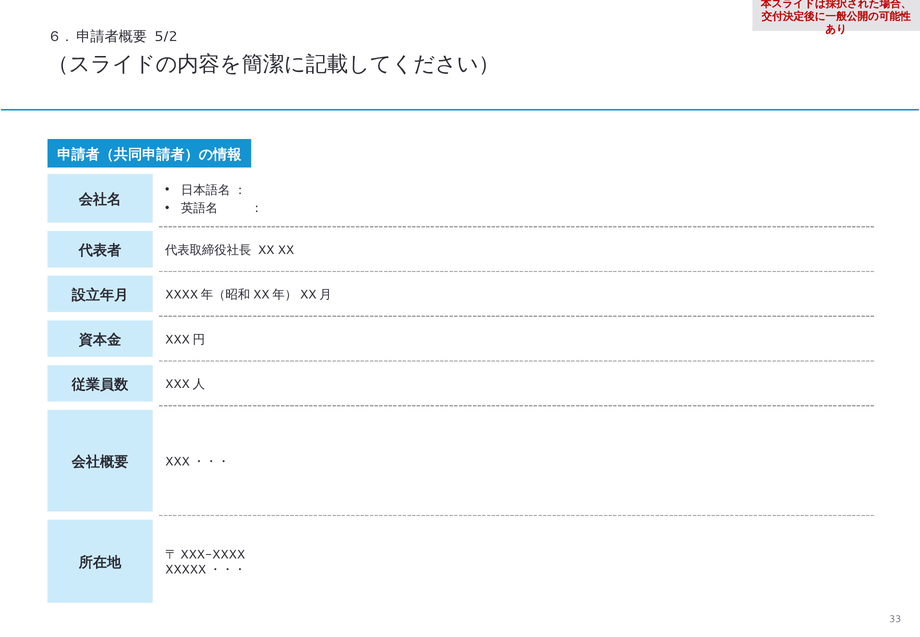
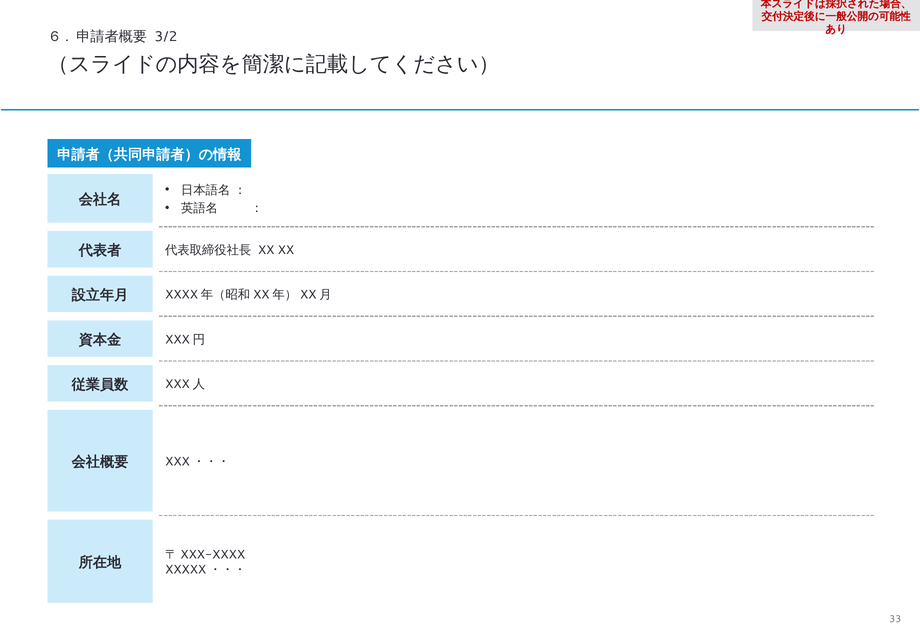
5/2: 5/2 -> 3/2 (166, 36)
